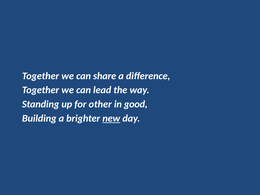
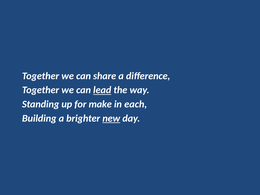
lead underline: none -> present (102, 90)
other: other -> make (100, 104)
good: good -> each (136, 104)
